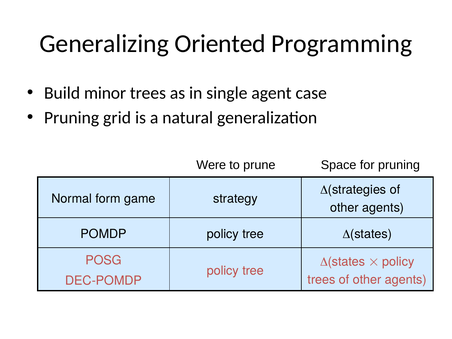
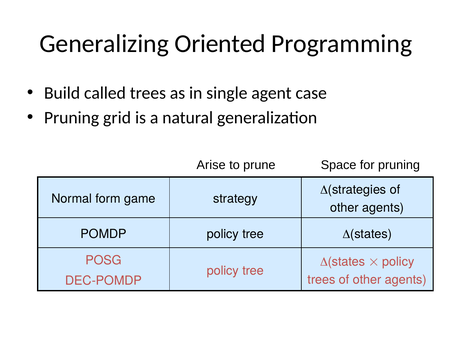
minor: minor -> called (105, 93)
Were: Were -> Arise (211, 165)
